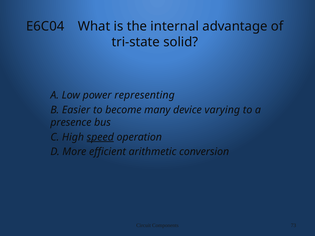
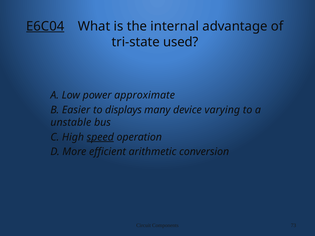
E6C04 underline: none -> present (45, 26)
solid: solid -> used (181, 42)
representing: representing -> approximate (145, 95)
become: become -> displays (123, 110)
presence: presence -> unstable (71, 123)
